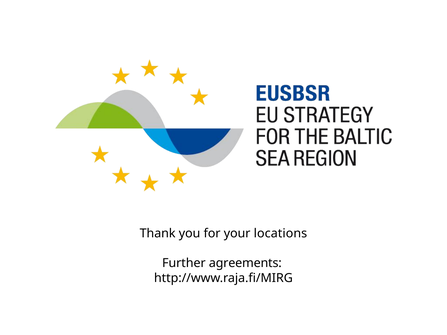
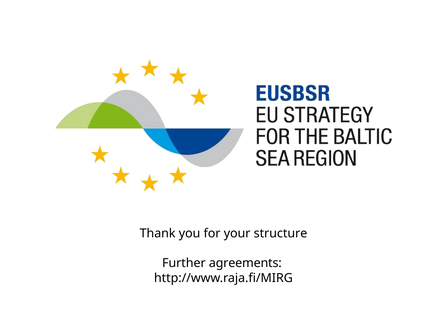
locations: locations -> structure (280, 233)
